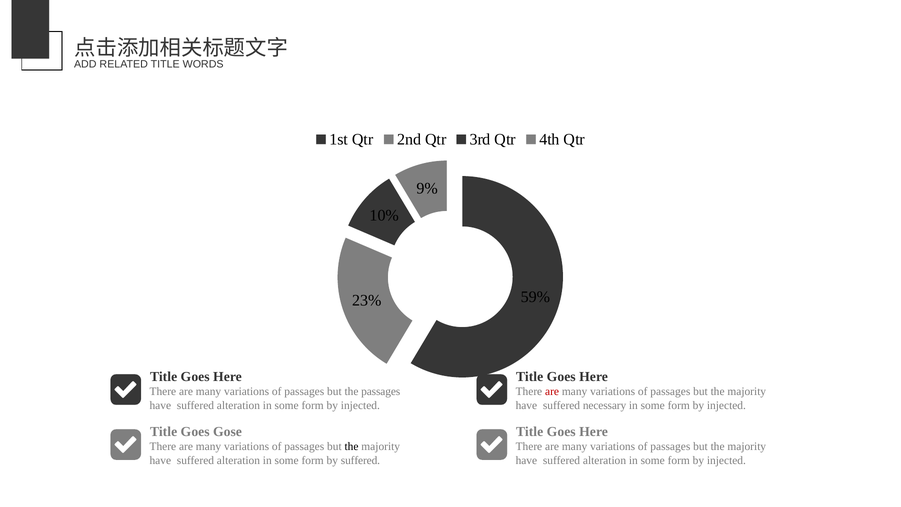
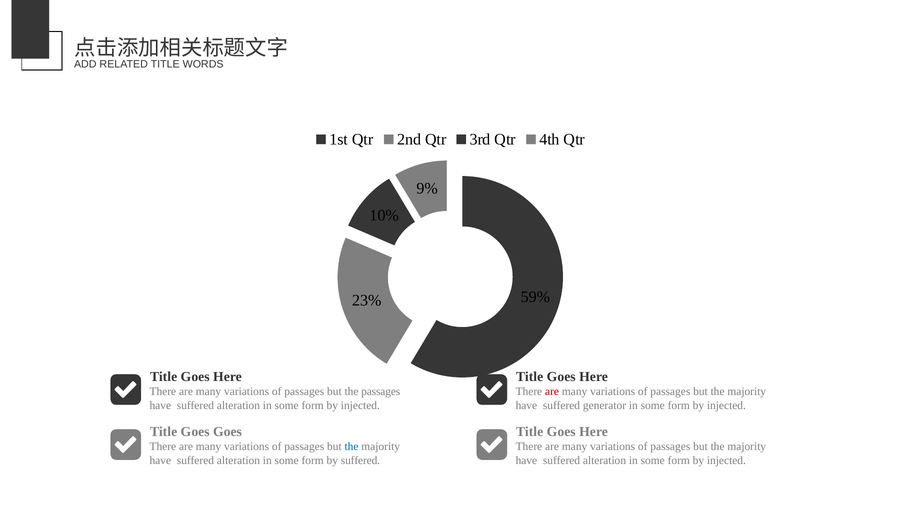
necessary: necessary -> generator (604, 405)
Goes Gose: Gose -> Goes (227, 431)
the colour: black -> blue (352, 446)
